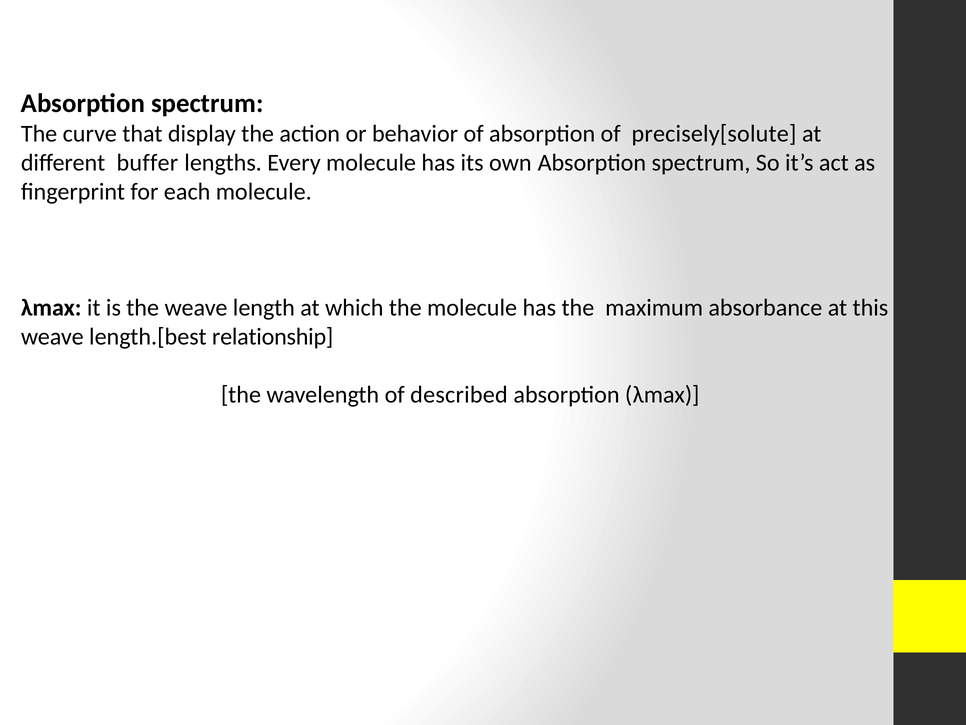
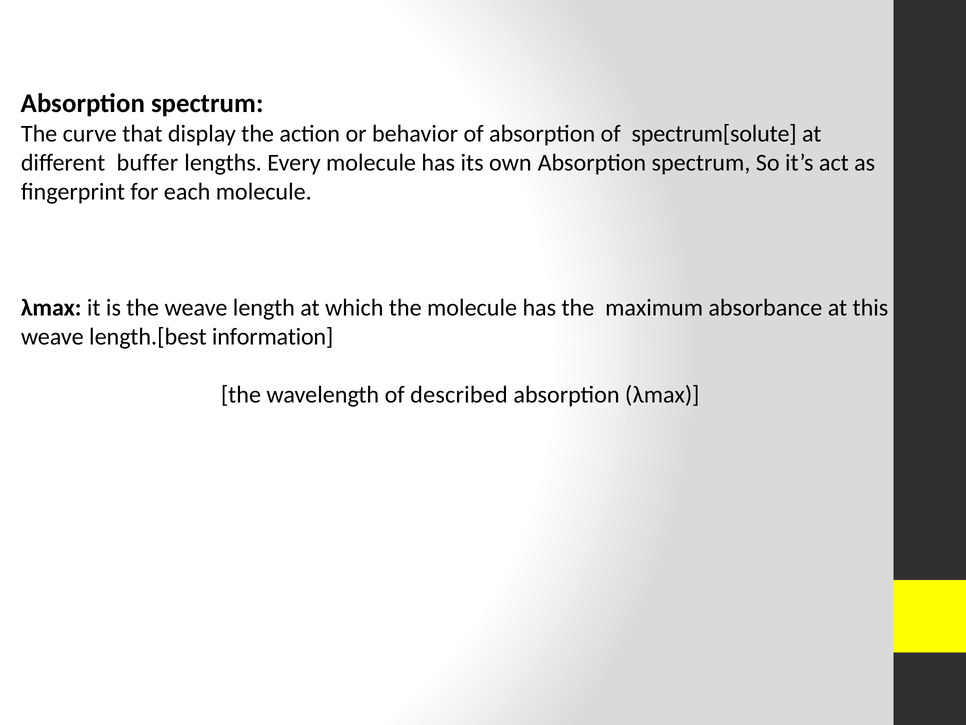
precisely[solute: precisely[solute -> spectrum[solute (714, 134)
relationship: relationship -> information (273, 337)
